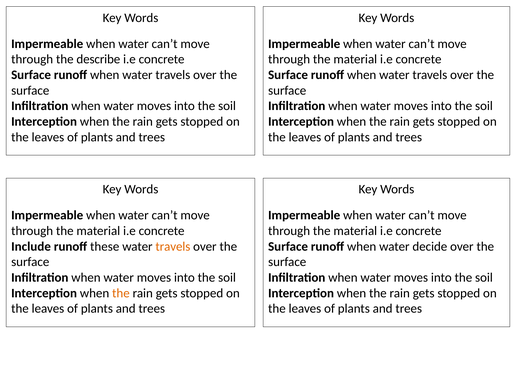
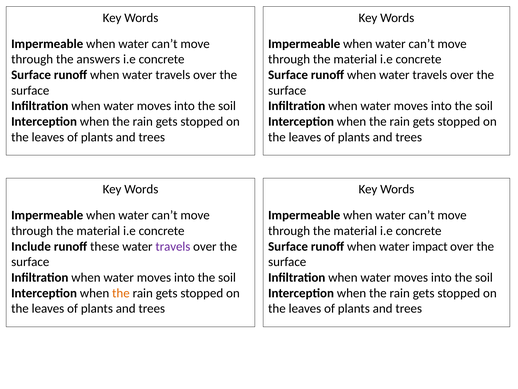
describe: describe -> answers (98, 59)
travels colour: orange -> purple (173, 246)
decide: decide -> impact (430, 246)
